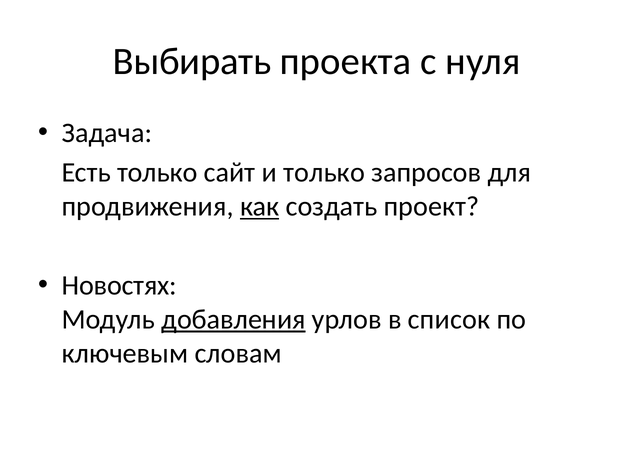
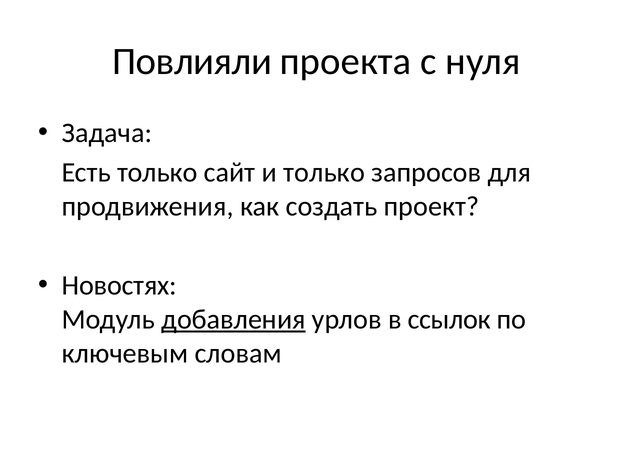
Выбирать: Выбирать -> Повлияли (192, 61)
как underline: present -> none (260, 206)
список: список -> ссылок (449, 319)
